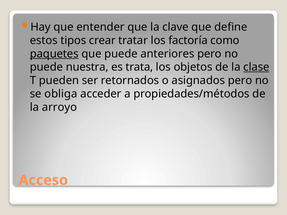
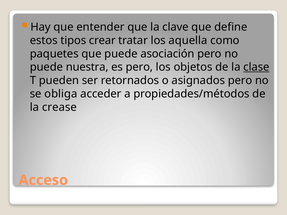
factoría: factoría -> aquella (188, 40)
paquetes underline: present -> none (54, 54)
anteriores: anteriores -> asociación (167, 54)
es trata: trata -> pero (139, 67)
arroyo: arroyo -> crease (59, 107)
